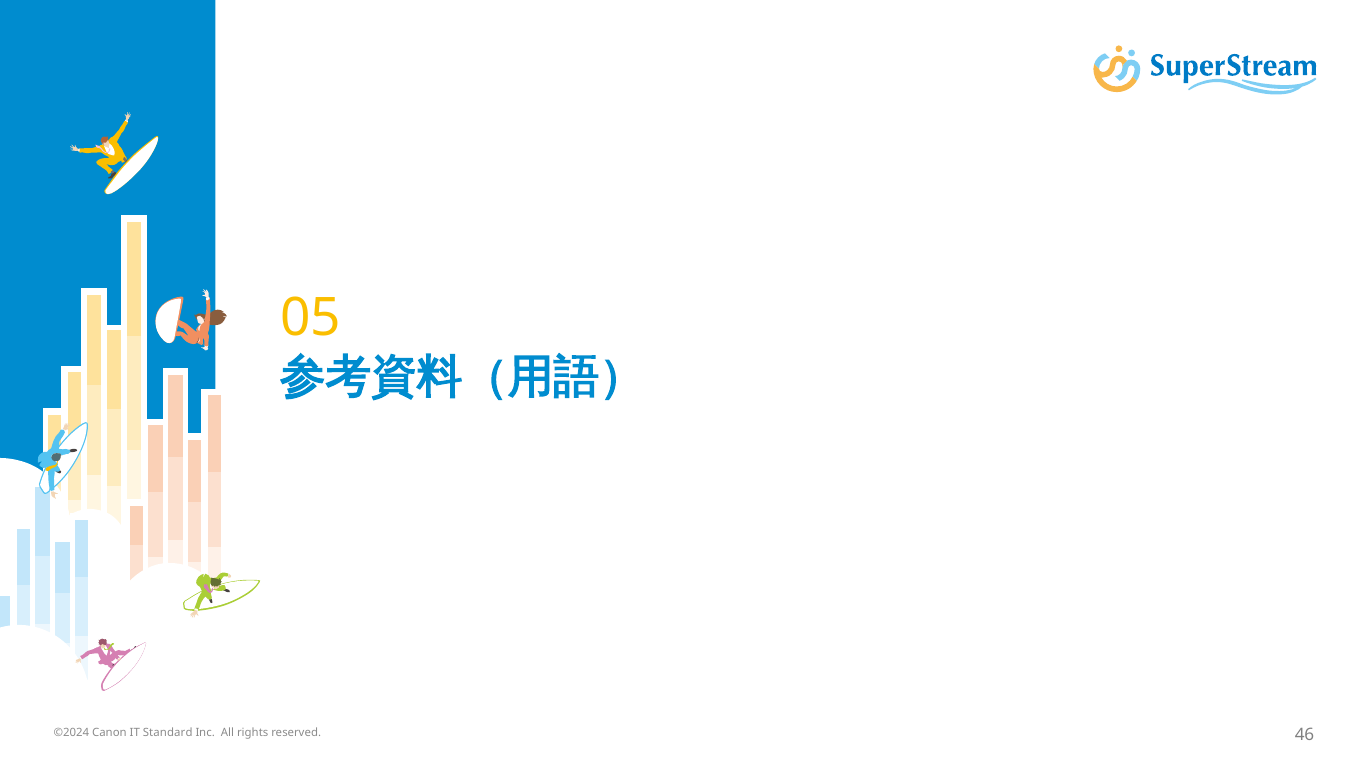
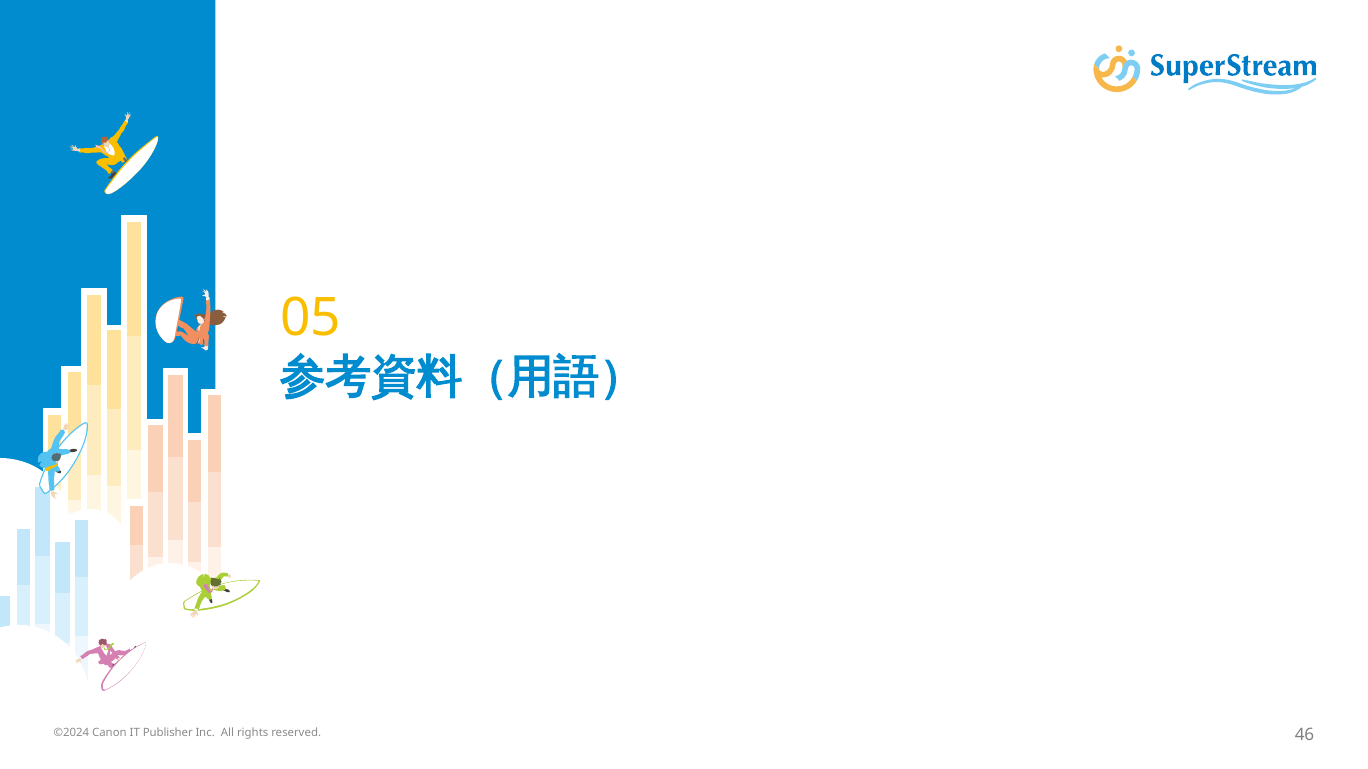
Standard: Standard -> Publisher (168, 733)
